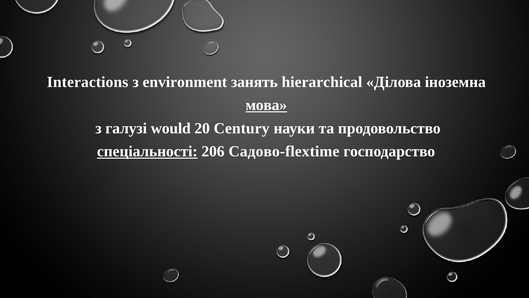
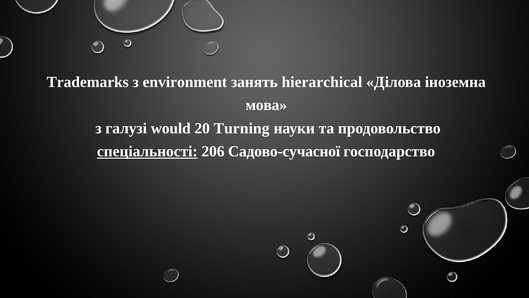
Interactions: Interactions -> Trademarks (88, 82)
мова underline: present -> none (266, 105)
Century: Century -> Turning (242, 128)
Садово-flextime: Садово-flextime -> Садово-сучасної (284, 151)
